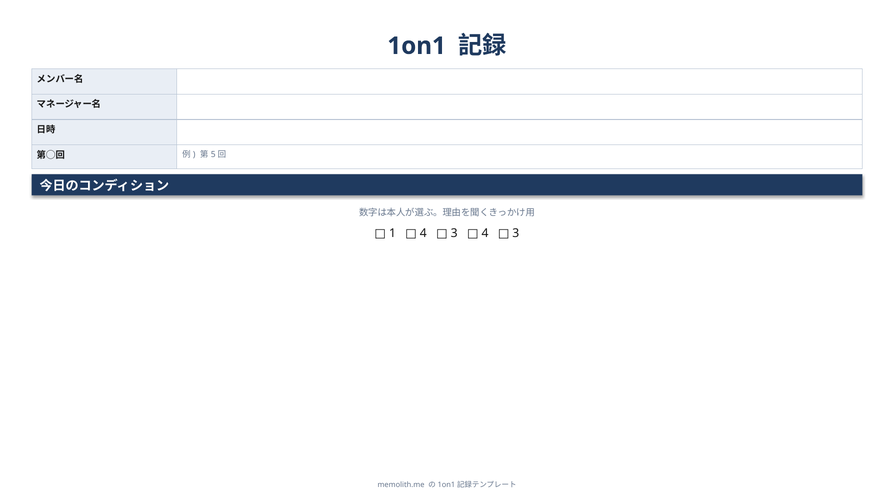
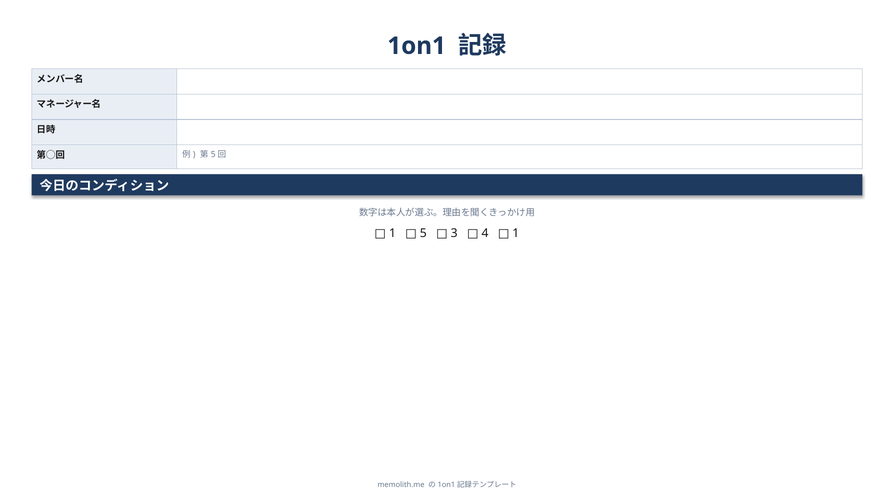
1 4: 4 -> 5 (423, 233)
3 4 3: 3 -> 1 (516, 233)
